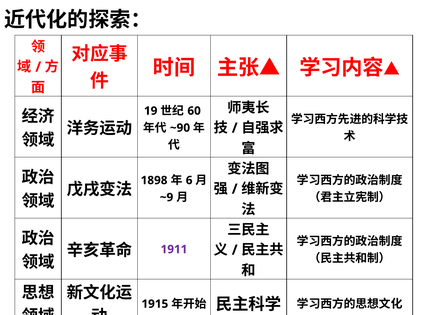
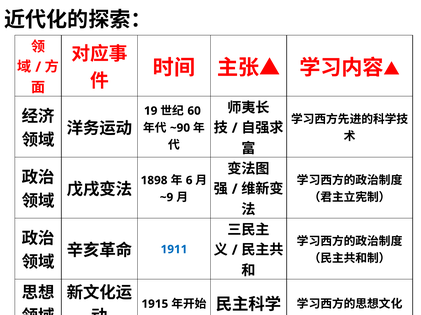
1911 colour: purple -> blue (174, 250)
